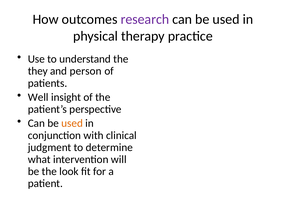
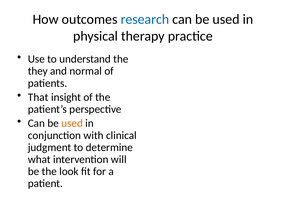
research colour: purple -> blue (145, 19)
person: person -> normal (86, 71)
Well: Well -> That (38, 97)
